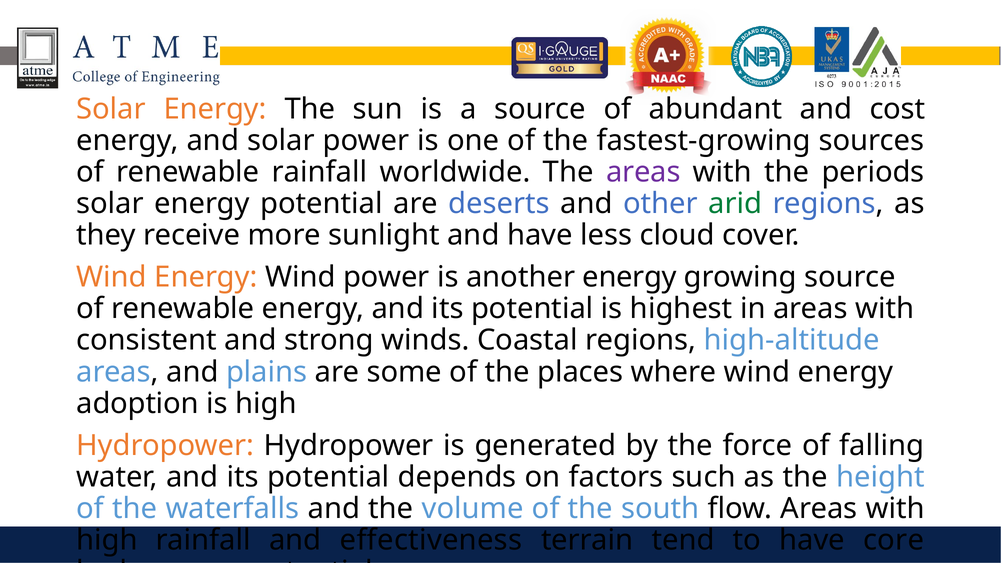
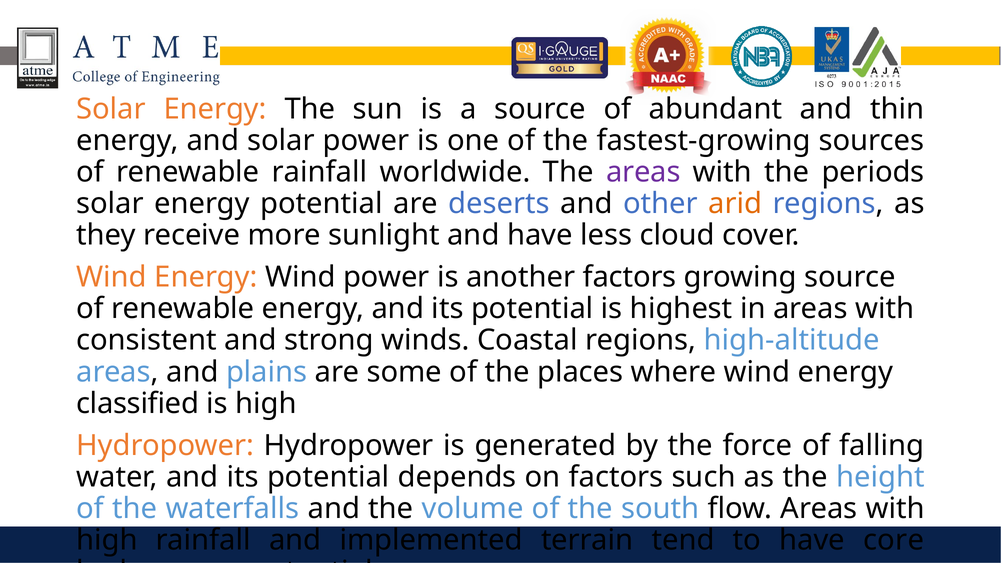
cost: cost -> thin (897, 109)
arid colour: green -> orange (735, 204)
another energy: energy -> factors (630, 277)
adoption: adoption -> classified (138, 403)
effectiveness: effectiveness -> implemented (431, 540)
